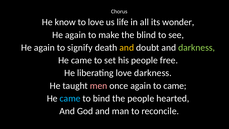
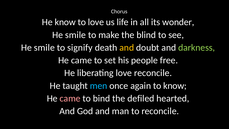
again: again -> smile (75, 35)
again: again -> smile (44, 48)
love darkness: darkness -> reconcile (153, 73)
men colour: pink -> light blue (99, 86)
to came: came -> know (175, 86)
came colour: light blue -> pink (70, 98)
the people: people -> defiled (141, 98)
